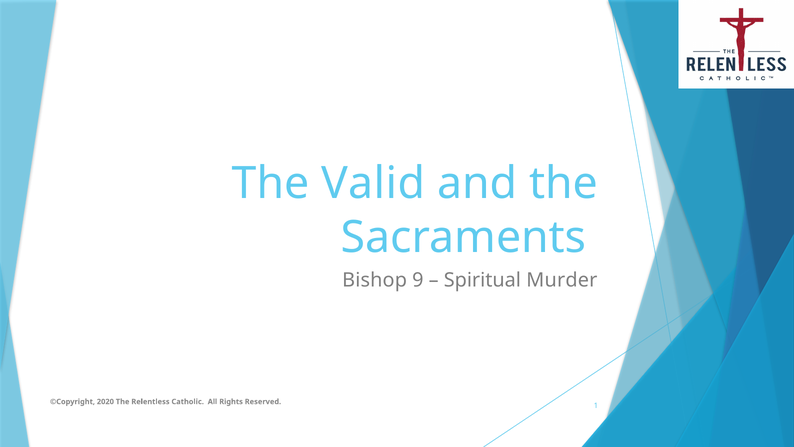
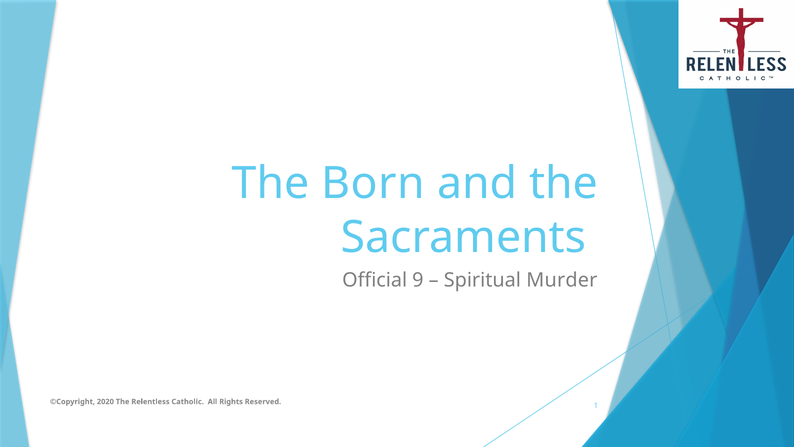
Valid: Valid -> Born (373, 184)
Bishop: Bishop -> Official (375, 280)
